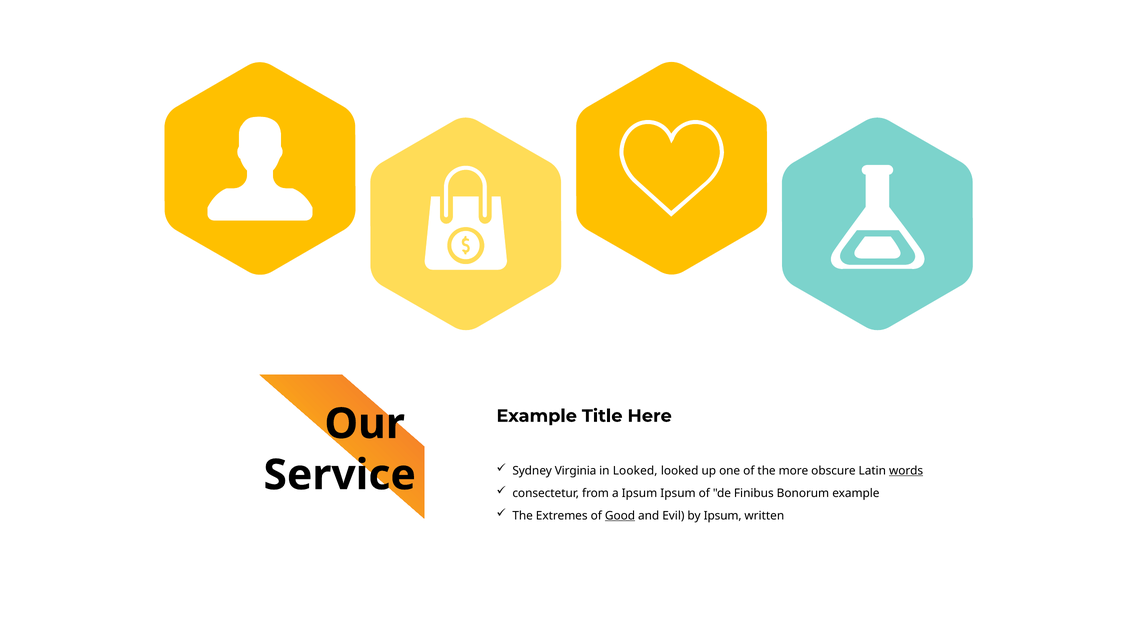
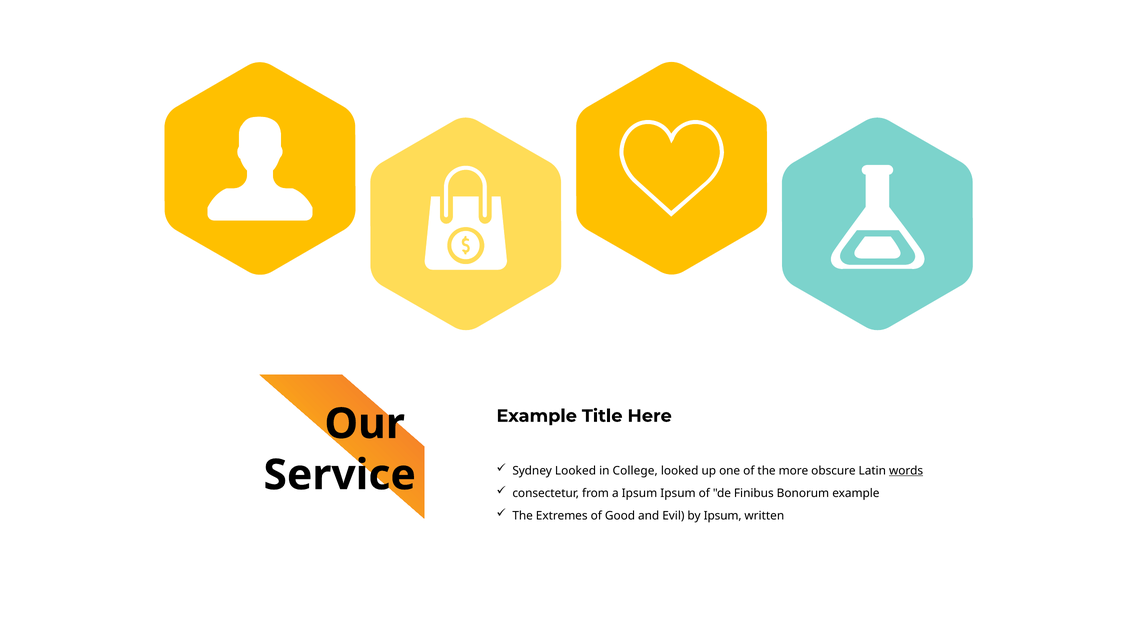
Sydney Virginia: Virginia -> Looked (575, 470)
in Looked: Looked -> College (635, 470)
Good underline: present -> none (620, 515)
